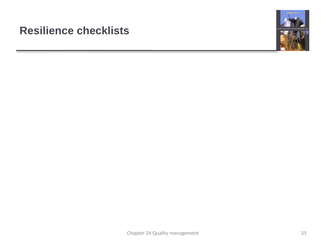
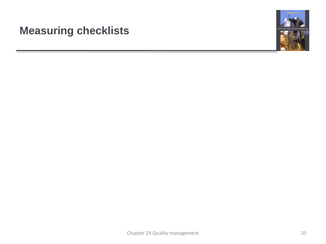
Resilience: Resilience -> Measuring (47, 31)
